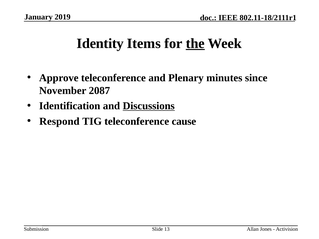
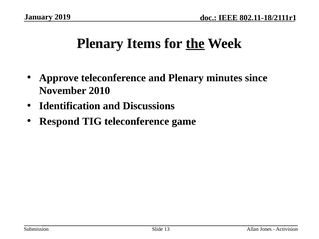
Identity: Identity -> Plenary (100, 43)
2087: 2087 -> 2010 (99, 91)
Discussions underline: present -> none (149, 106)
cause: cause -> game (184, 121)
